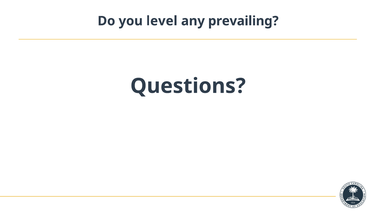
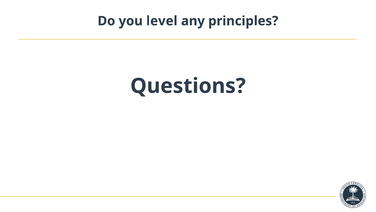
prevailing: prevailing -> principles (243, 21)
